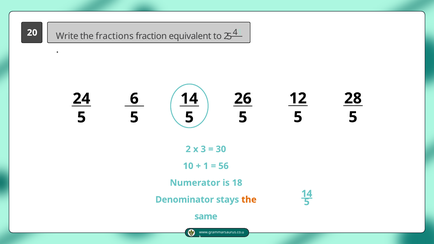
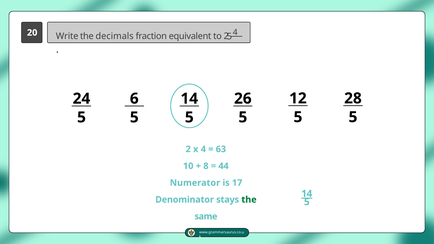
fractions: fractions -> decimals (115, 36)
3: 3 -> 4 (203, 149)
30: 30 -> 63 (221, 149)
1: 1 -> 8 (206, 166)
56: 56 -> 44 (224, 166)
18: 18 -> 17 (237, 183)
the colour: orange -> green (249, 200)
